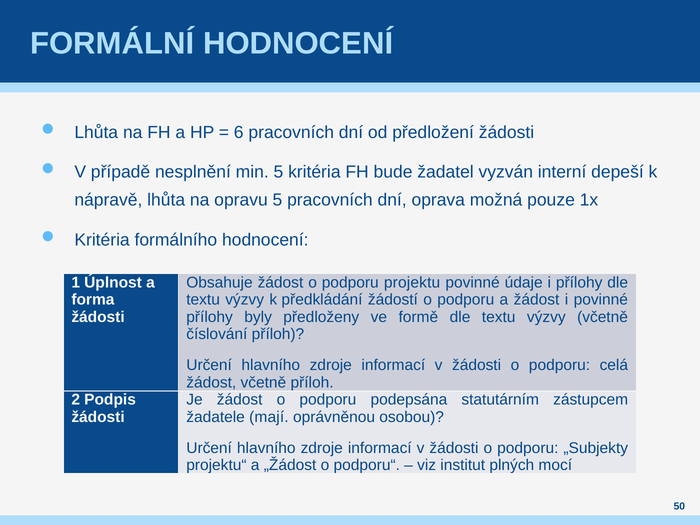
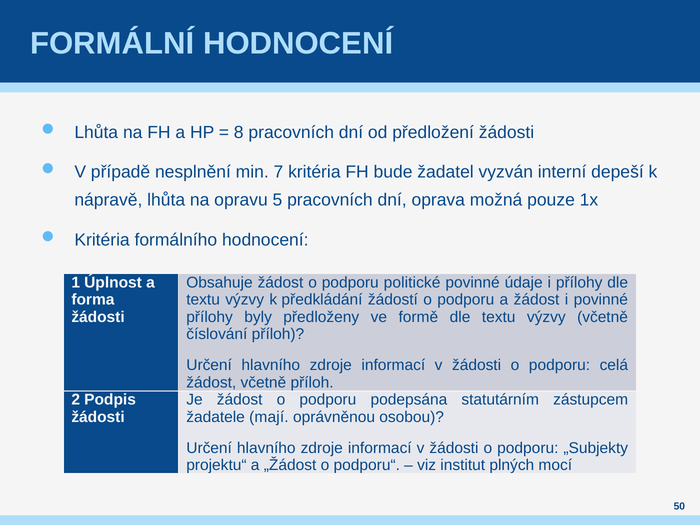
6: 6 -> 8 (239, 132)
min 5: 5 -> 7 (278, 172)
projektu: projektu -> politické (412, 282)
